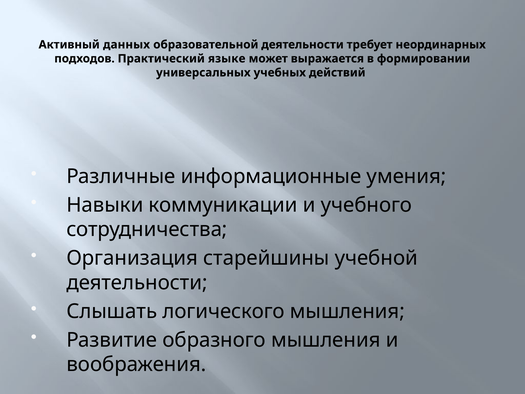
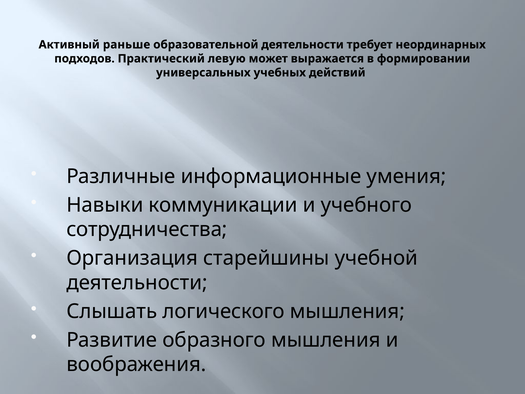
данных: данных -> раньше (127, 45)
языке: языке -> левую (227, 59)
